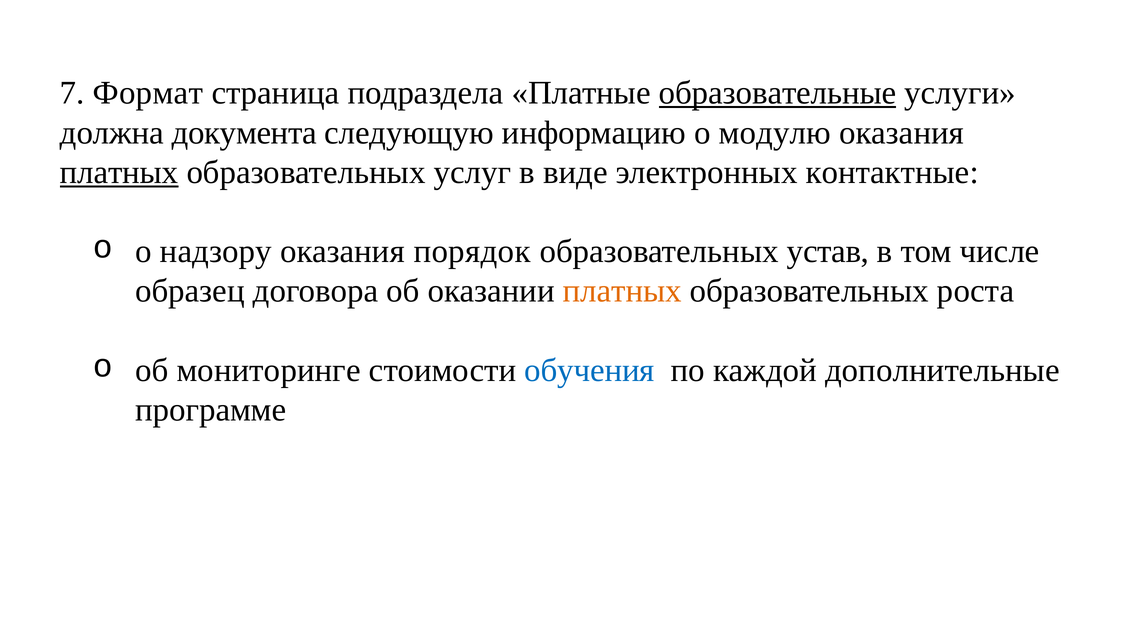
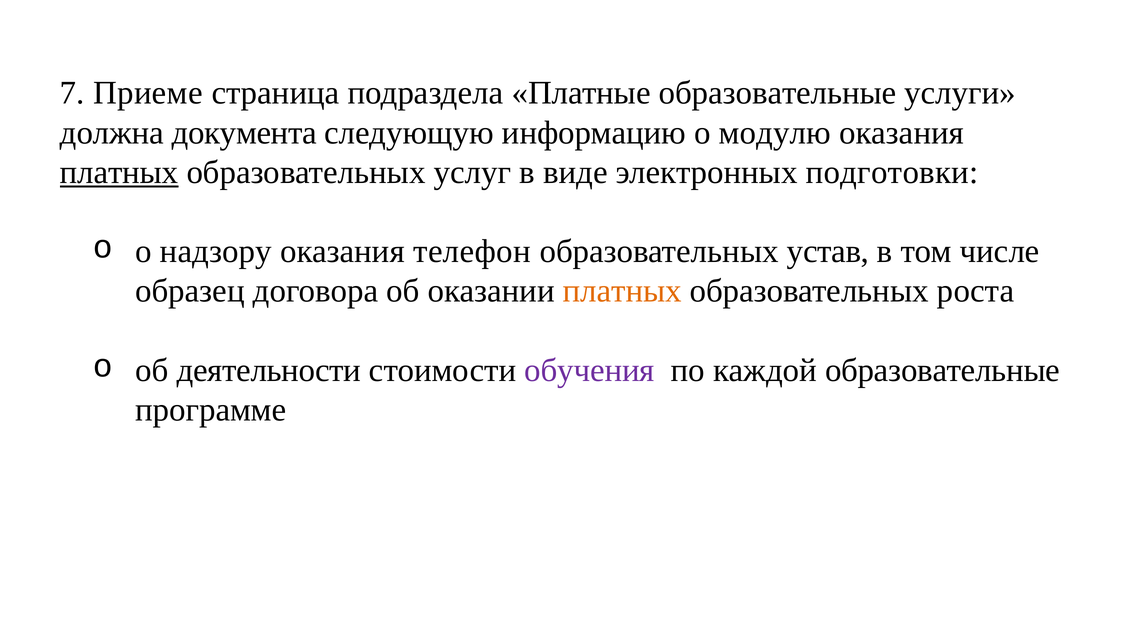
Формат: Формат -> Приеме (148, 93)
образовательные underline: present -> none (778, 93)
контактные: контактные -> подготовки (892, 172)
порядок: порядок -> телефон (472, 251)
мониторинге: мониторинге -> деятельности (269, 370)
обучения colour: blue -> purple (590, 370)
каждой дополнительные: дополнительные -> образовательные (943, 370)
